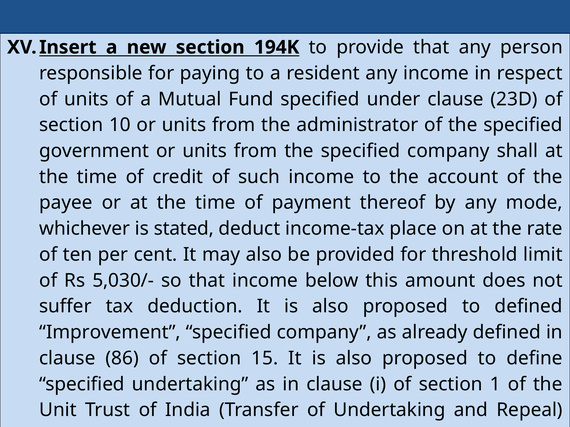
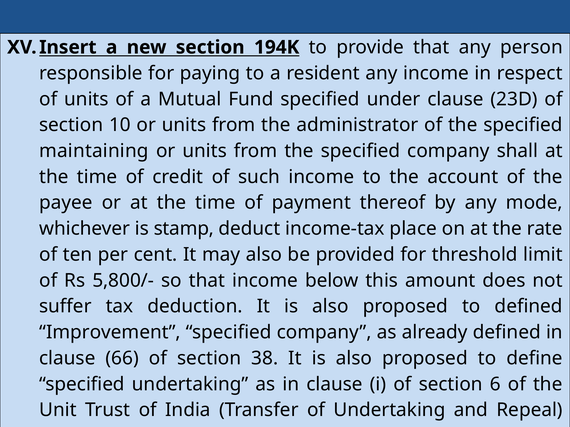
government: government -> maintaining (94, 151)
stated: stated -> stamp (184, 229)
5,030/-: 5,030/- -> 5,800/- (123, 281)
86: 86 -> 66 (122, 359)
15: 15 -> 38 (265, 359)
1: 1 -> 6 (495, 385)
